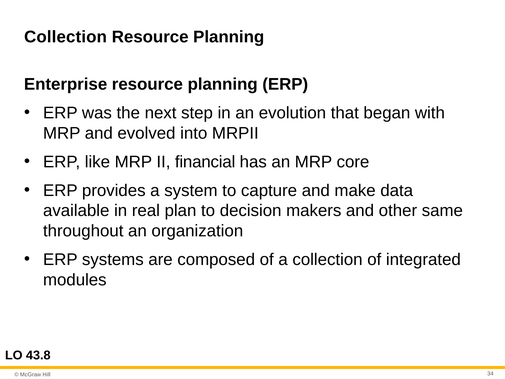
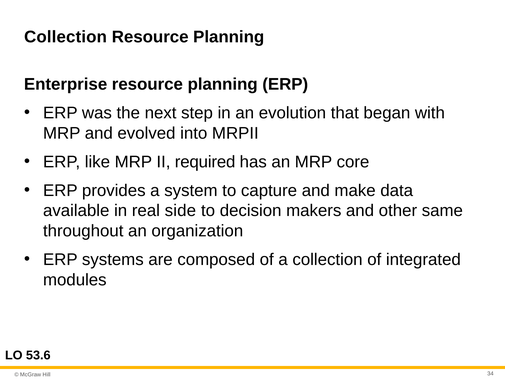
financial: financial -> required (205, 162)
plan: plan -> side (180, 211)
43.8: 43.8 -> 53.6 (38, 355)
